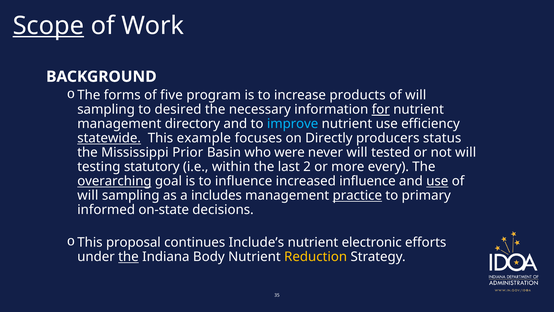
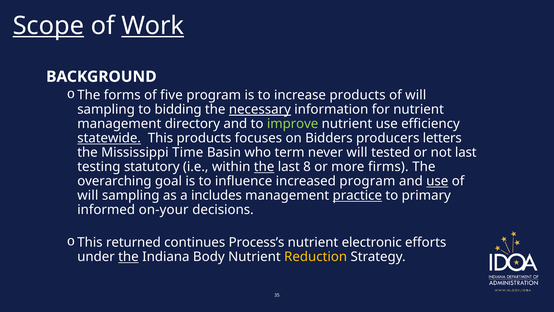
Work underline: none -> present (153, 26)
desired: desired -> bidding (178, 109)
necessary underline: none -> present (260, 109)
for underline: present -> none (381, 109)
improve colour: light blue -> light green (293, 124)
This example: example -> products (204, 138)
Directly: Directly -> Bidders (329, 138)
status: status -> letters (442, 138)
Prior: Prior -> Time (188, 152)
were: were -> term (290, 152)
not will: will -> last (466, 152)
the underline: none -> present (264, 167)
2: 2 -> 8 (307, 167)
every: every -> firms (388, 167)
overarching underline: present -> none (114, 181)
increased influence: influence -> program (367, 181)
on-state: on-state -> on-your (164, 210)
proposal: proposal -> returned (133, 242)
Include’s: Include’s -> Process’s (257, 242)
